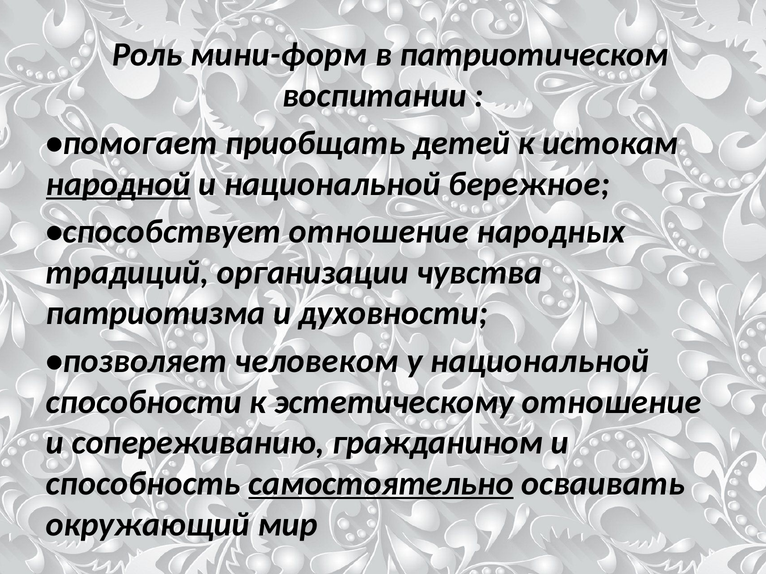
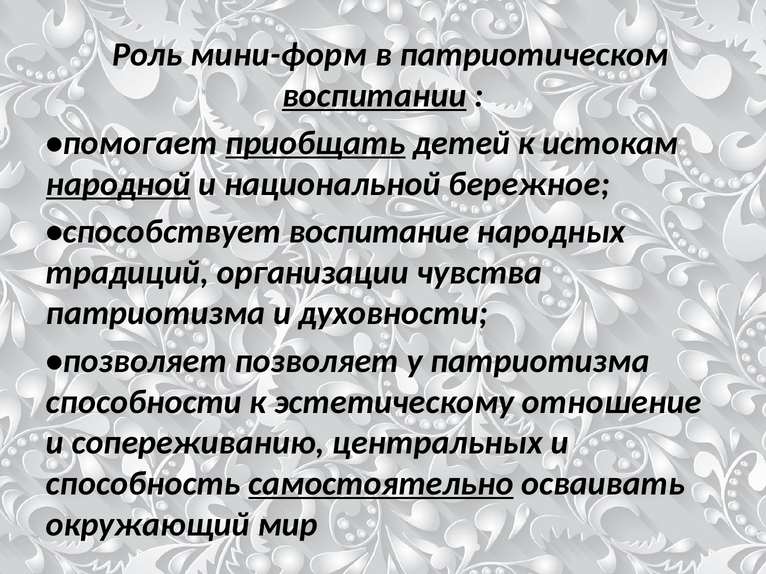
воспитании underline: none -> present (374, 95)
приобщать underline: none -> present (315, 143)
способствует отношение: отношение -> воспитание (379, 232)
позволяет человеком: человеком -> позволяет (317, 361)
у национальной: национальной -> патриотизма (540, 361)
гражданином: гражданином -> центральных (437, 443)
